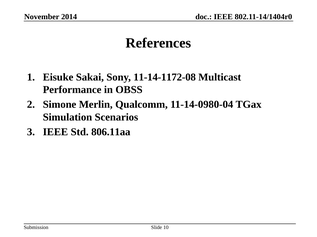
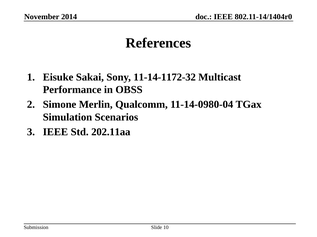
11-14-1172-08: 11-14-1172-08 -> 11-14-1172-32 (165, 77)
806.11aa: 806.11aa -> 202.11aa (111, 132)
